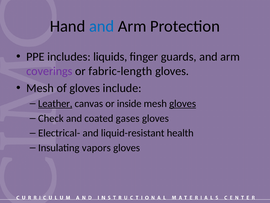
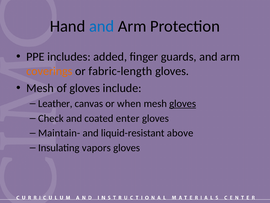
liquids: liquids -> added (110, 57)
coverings colour: purple -> orange (49, 71)
Leather underline: present -> none (55, 103)
inside: inside -> when (129, 103)
gases: gases -> enter (128, 118)
Electrical-: Electrical- -> Maintain- (59, 133)
health: health -> above (180, 133)
